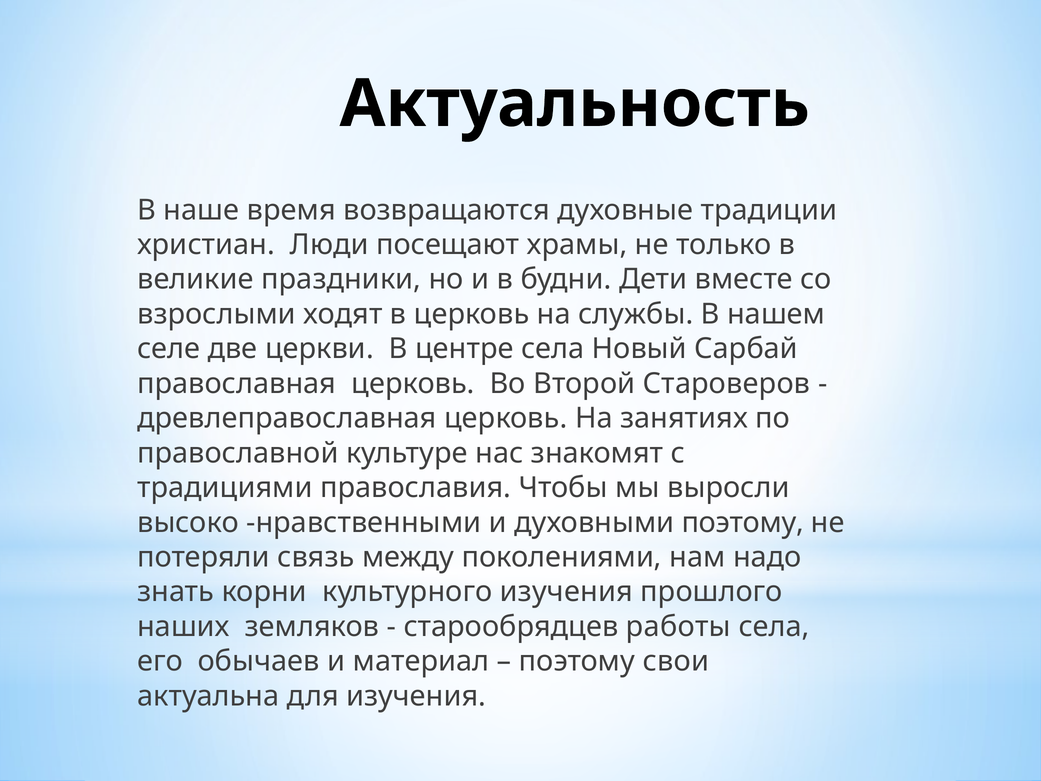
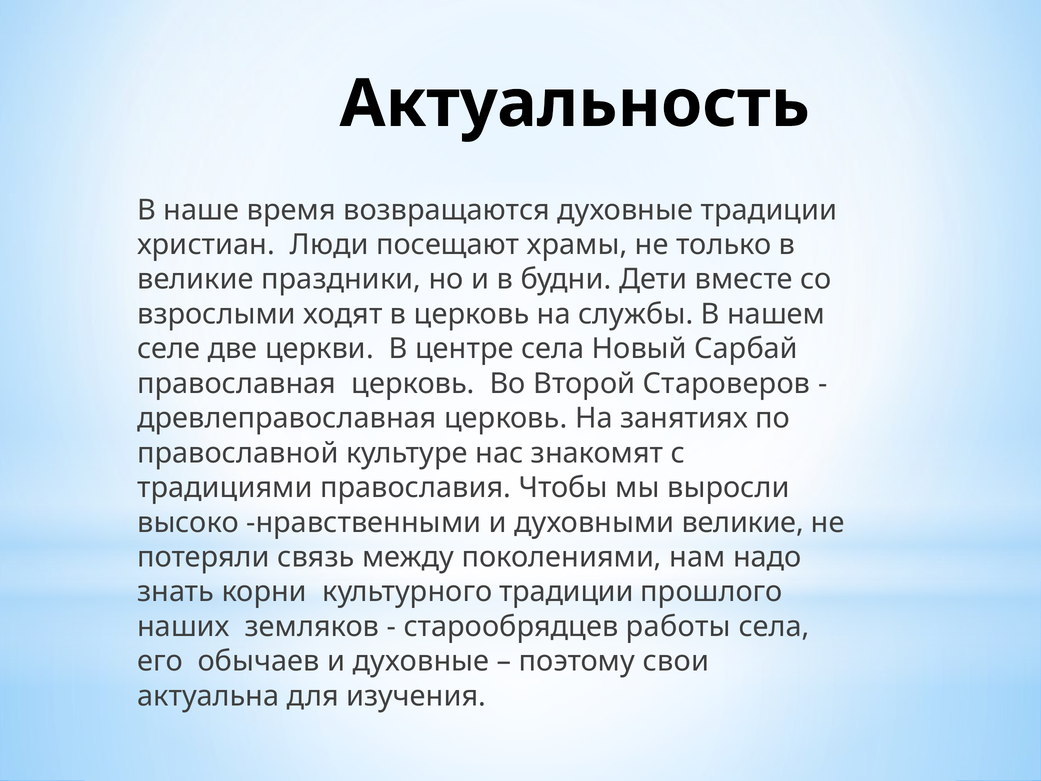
духовными поэтому: поэтому -> великие (743, 522)
культурного изучения: изучения -> традиции (566, 592)
и материал: материал -> духовные (421, 661)
